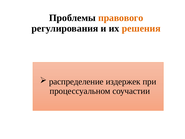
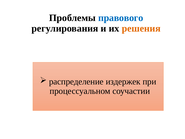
правового colour: orange -> blue (121, 18)
